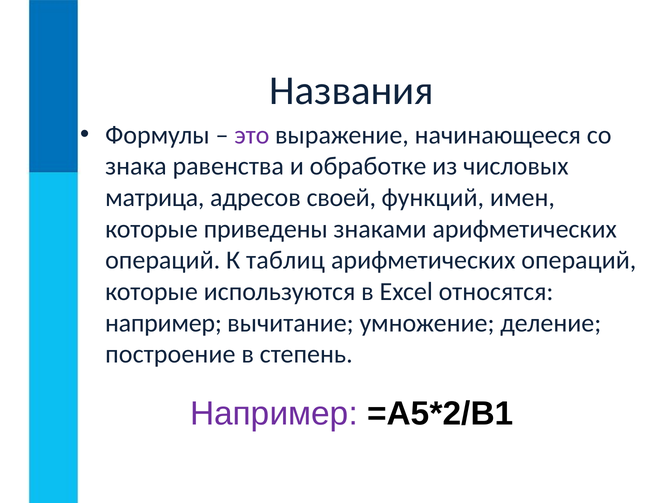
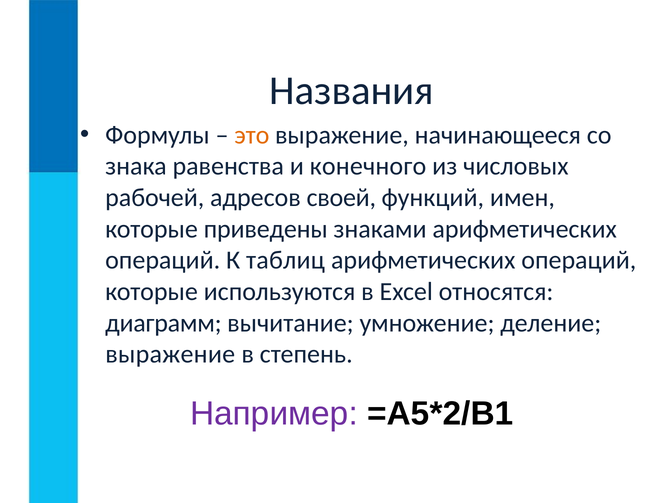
это colour: purple -> orange (252, 135)
обработке: обработке -> конечного (368, 166)
матрица: матрица -> рабочей (155, 197)
например: например -> диаграмм (163, 323)
построение: построение -> выражение (170, 354)
